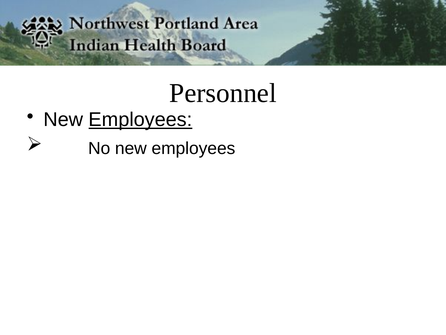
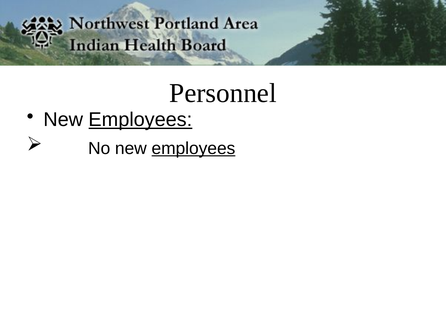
employees underline: none -> present (193, 148)
